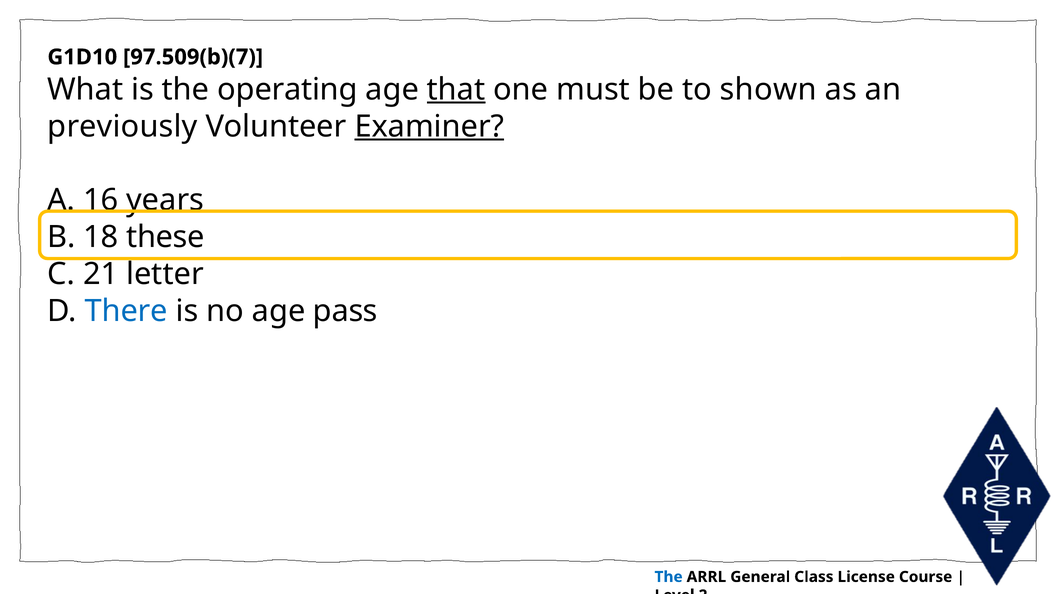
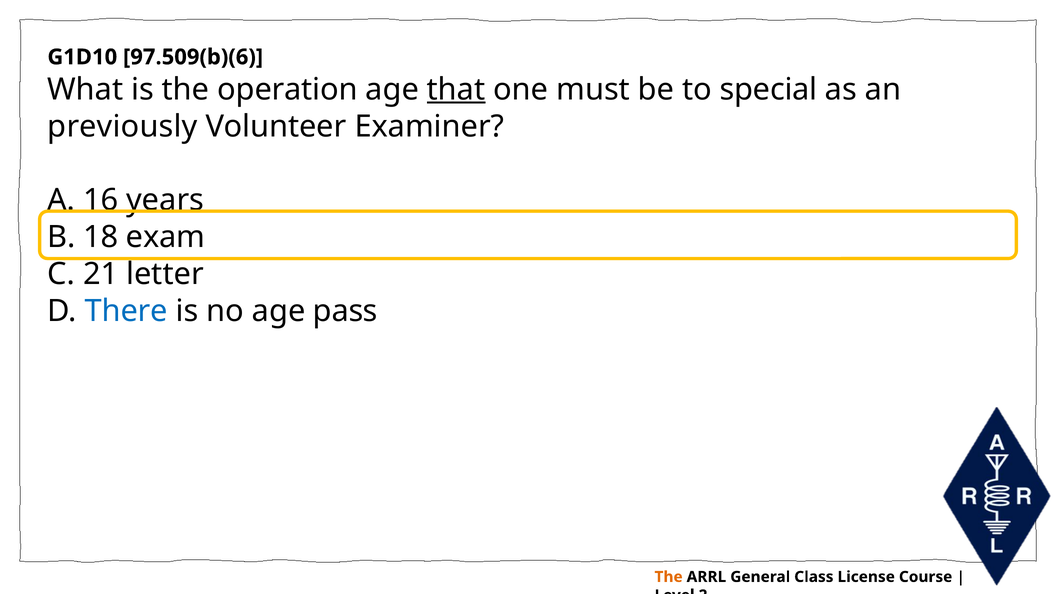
97.509(b)(7: 97.509(b)(7 -> 97.509(b)(6 (193, 57)
operating: operating -> operation (288, 89)
shown: shown -> special (768, 89)
Examiner underline: present -> none (429, 126)
these: these -> exam (165, 237)
The colour: blue -> orange (669, 577)
